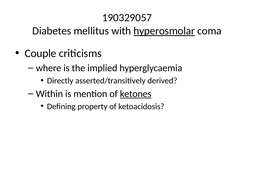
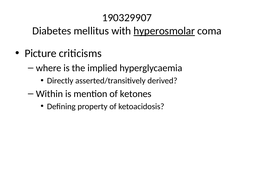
190329057: 190329057 -> 190329907 (127, 18)
Couple: Couple -> Picture (41, 53)
ketones underline: present -> none (136, 94)
